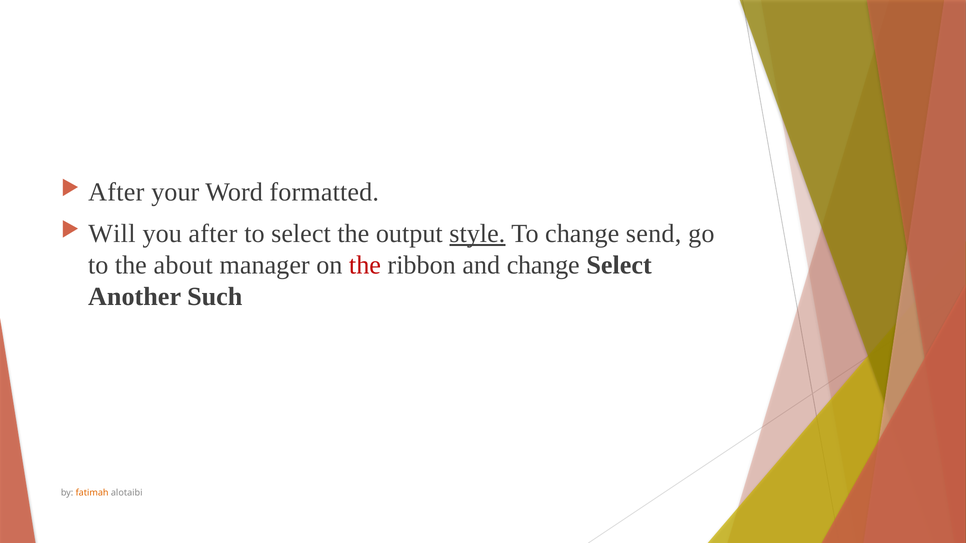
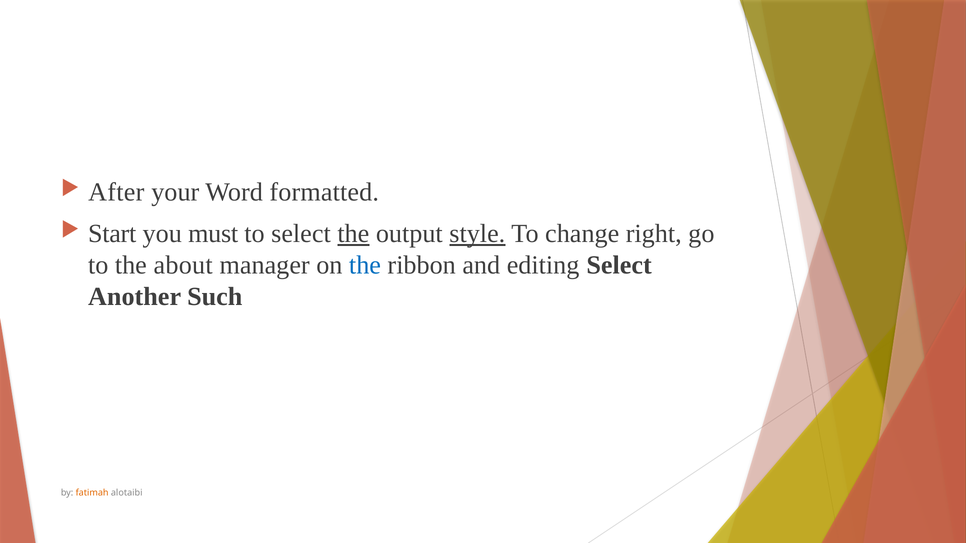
Will: Will -> Start (112, 234)
you after: after -> must (213, 234)
the underline: none -> present (353, 234)
send: send -> right (654, 234)
the colour: red -> blue (365, 265)
and change: change -> editing (543, 265)
